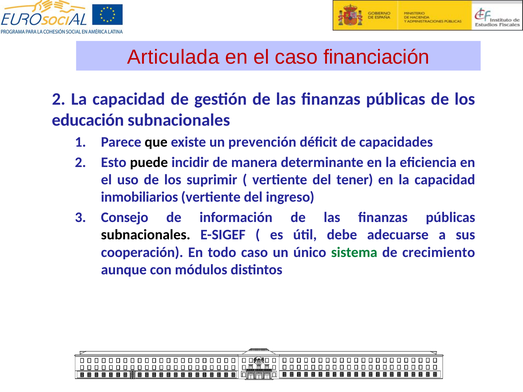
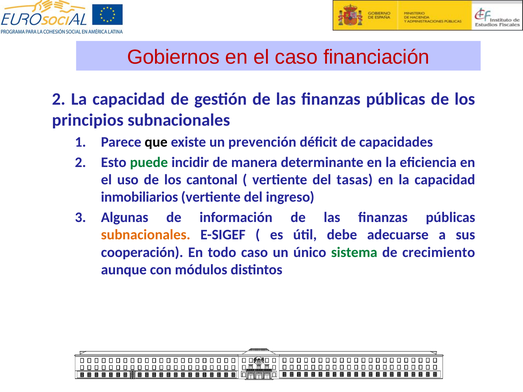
Articulada: Articulada -> Gobiernos (173, 57)
educación: educación -> principios (88, 120)
puede colour: black -> green (149, 162)
suprimir: suprimir -> cantonal (212, 180)
tener: tener -> tasas (355, 180)
Consejo: Consejo -> Algunas (125, 218)
subnacionales colour: black -> orange (146, 235)
